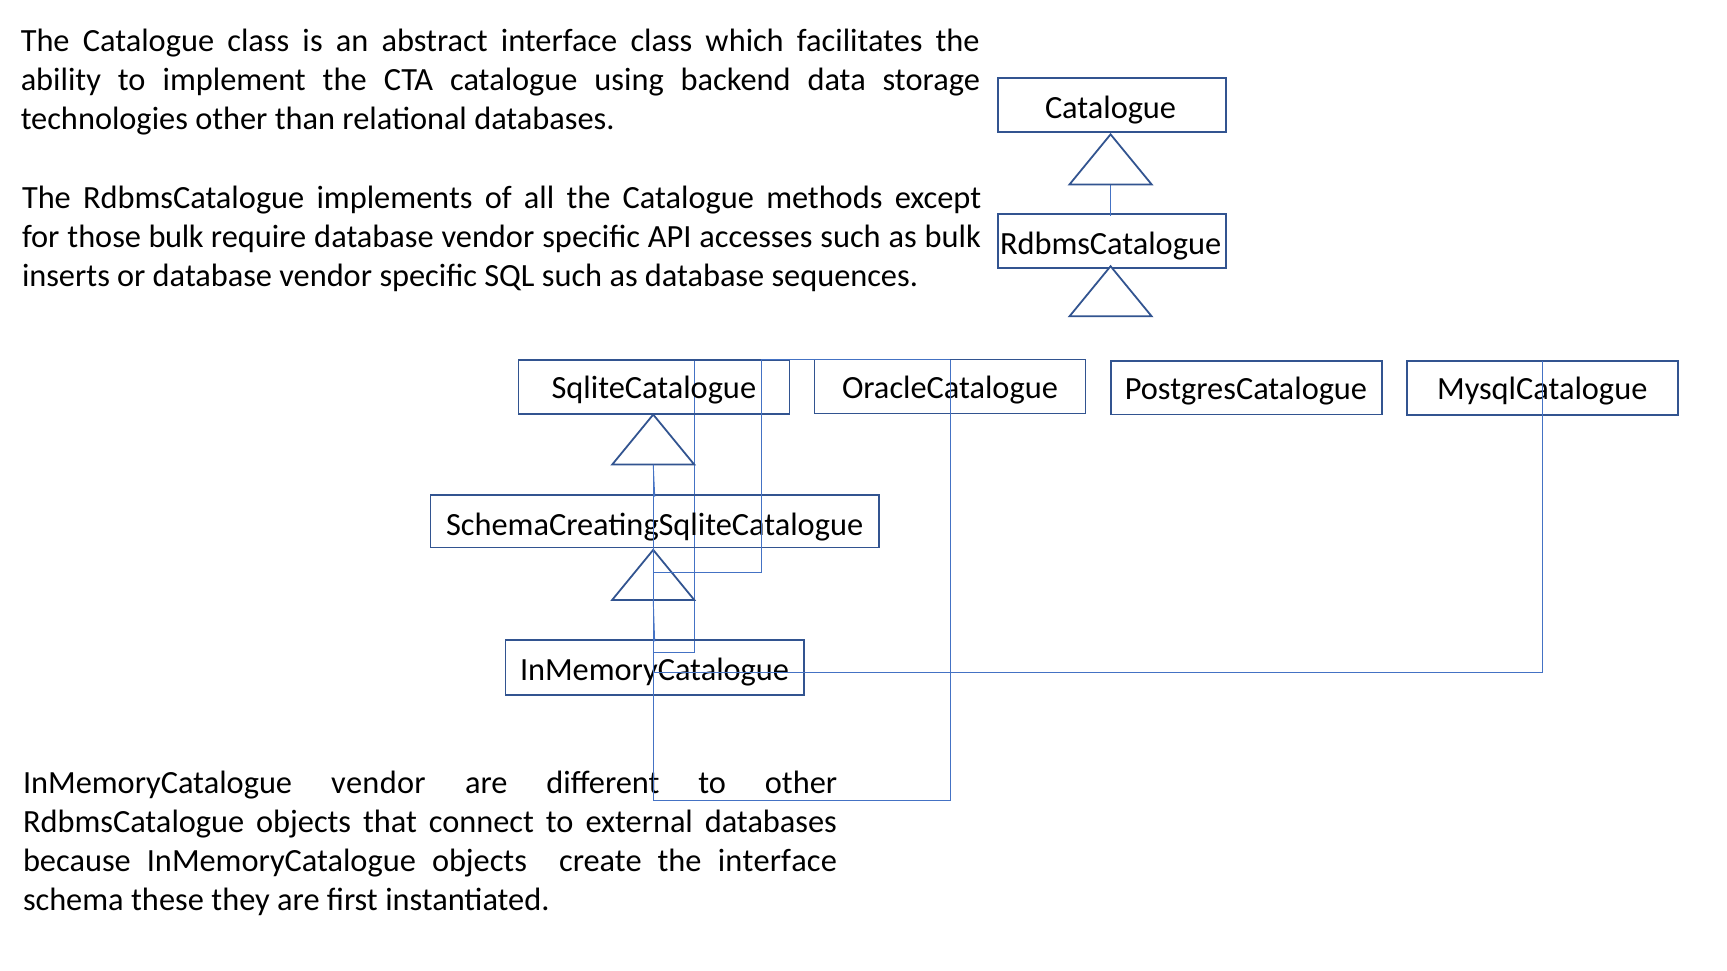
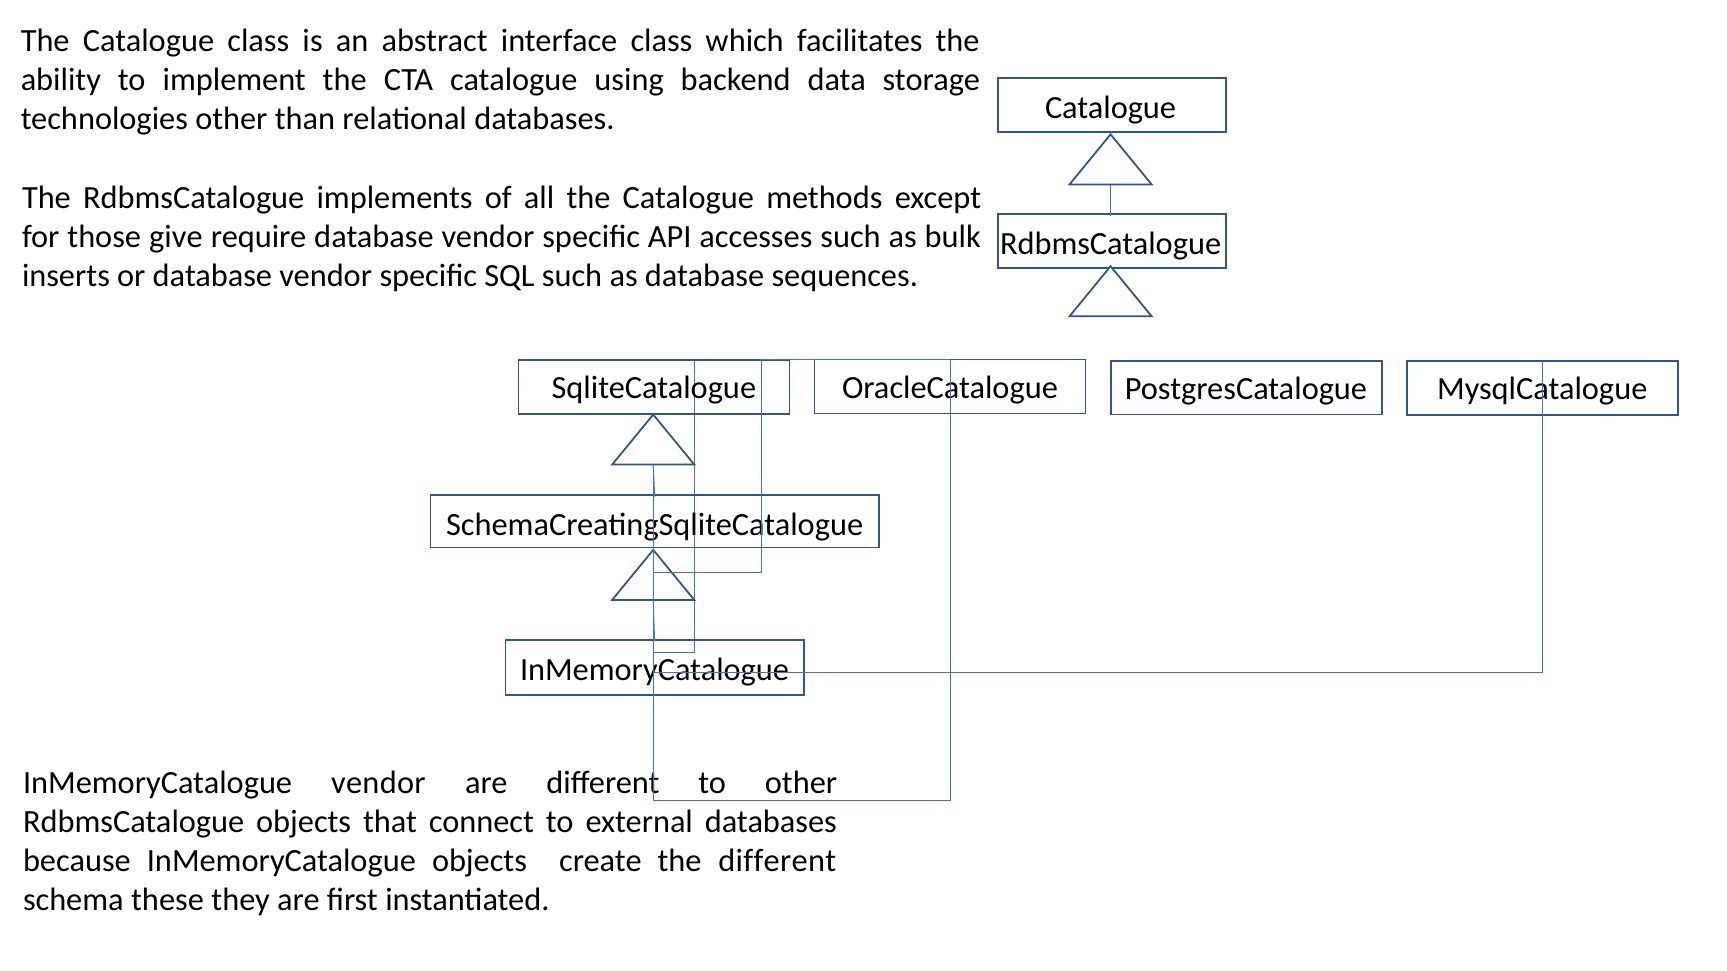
those bulk: bulk -> give (176, 237)
the interface: interface -> different (777, 861)
